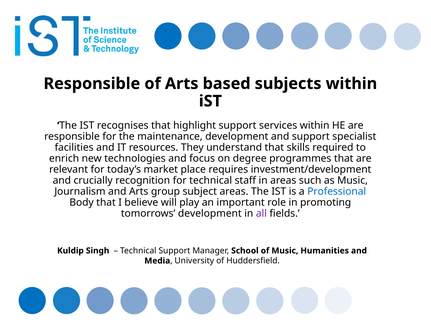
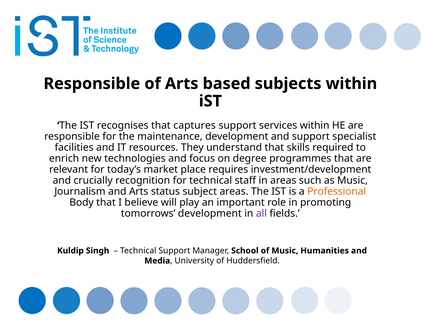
highlight: highlight -> captures (195, 126)
group: group -> status (165, 192)
Professional colour: blue -> orange (337, 192)
